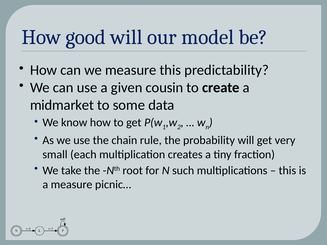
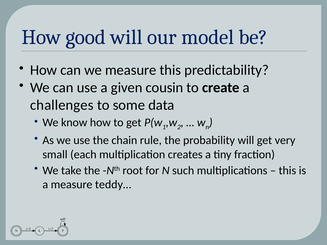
midmarket: midmarket -> challenges (62, 105)
picnic…: picnic… -> teddy… (113, 185)
